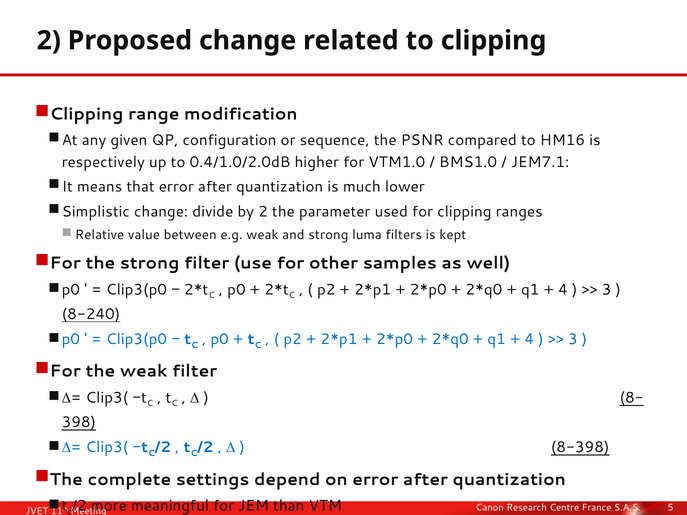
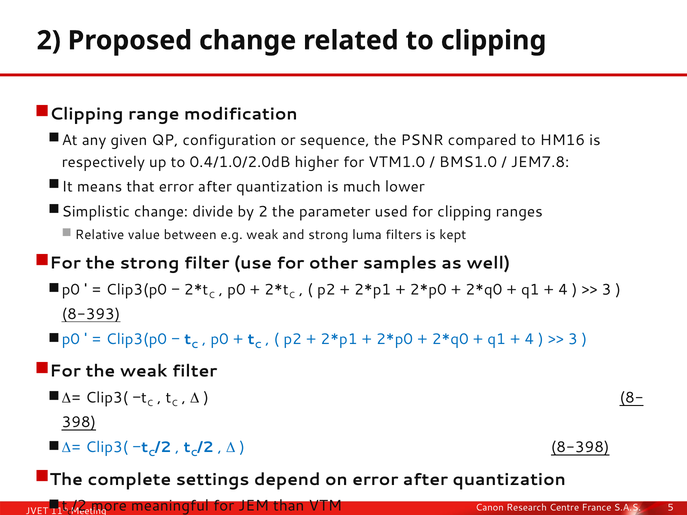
JEM7.1: JEM7.1 -> JEM7.8 (540, 162)
8-240: 8-240 -> 8-393 (91, 314)
